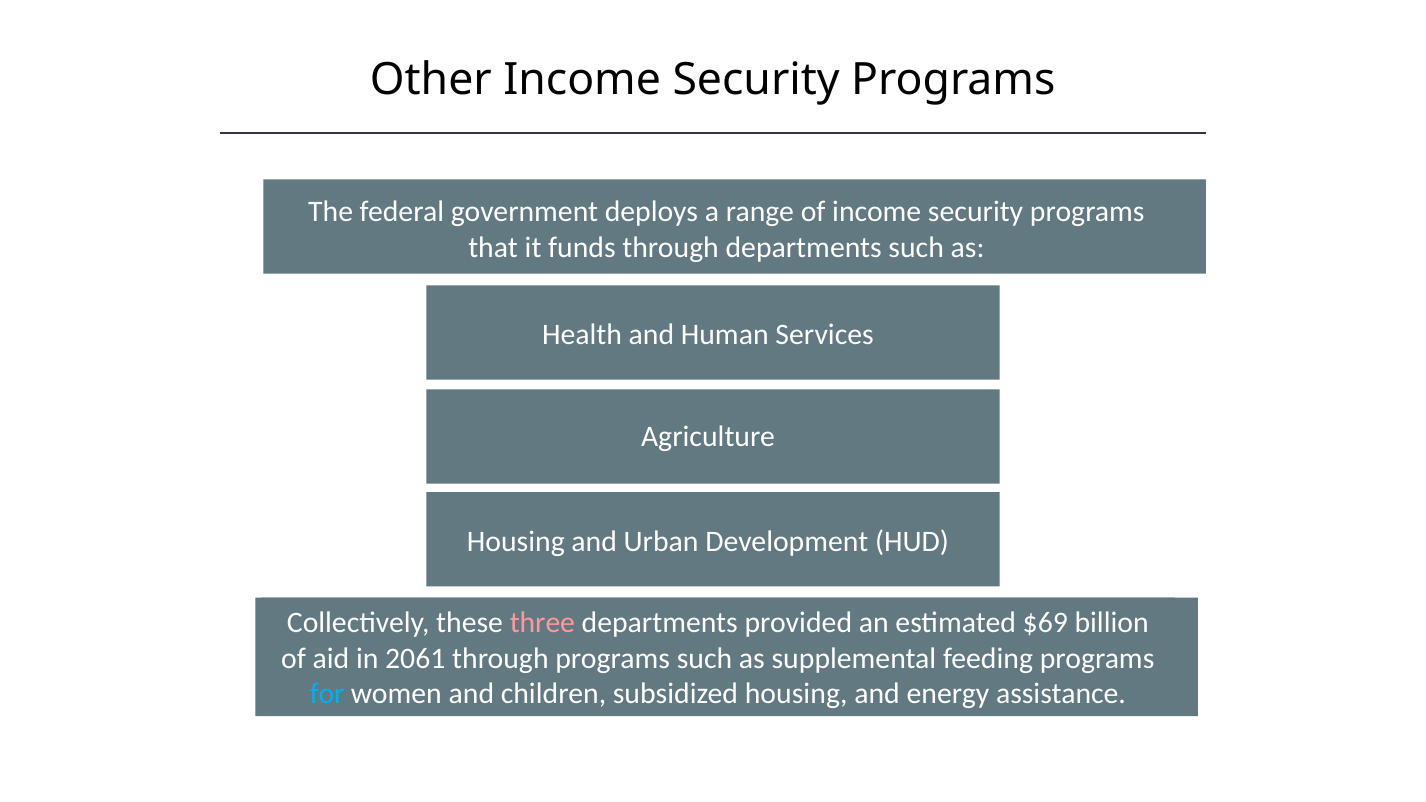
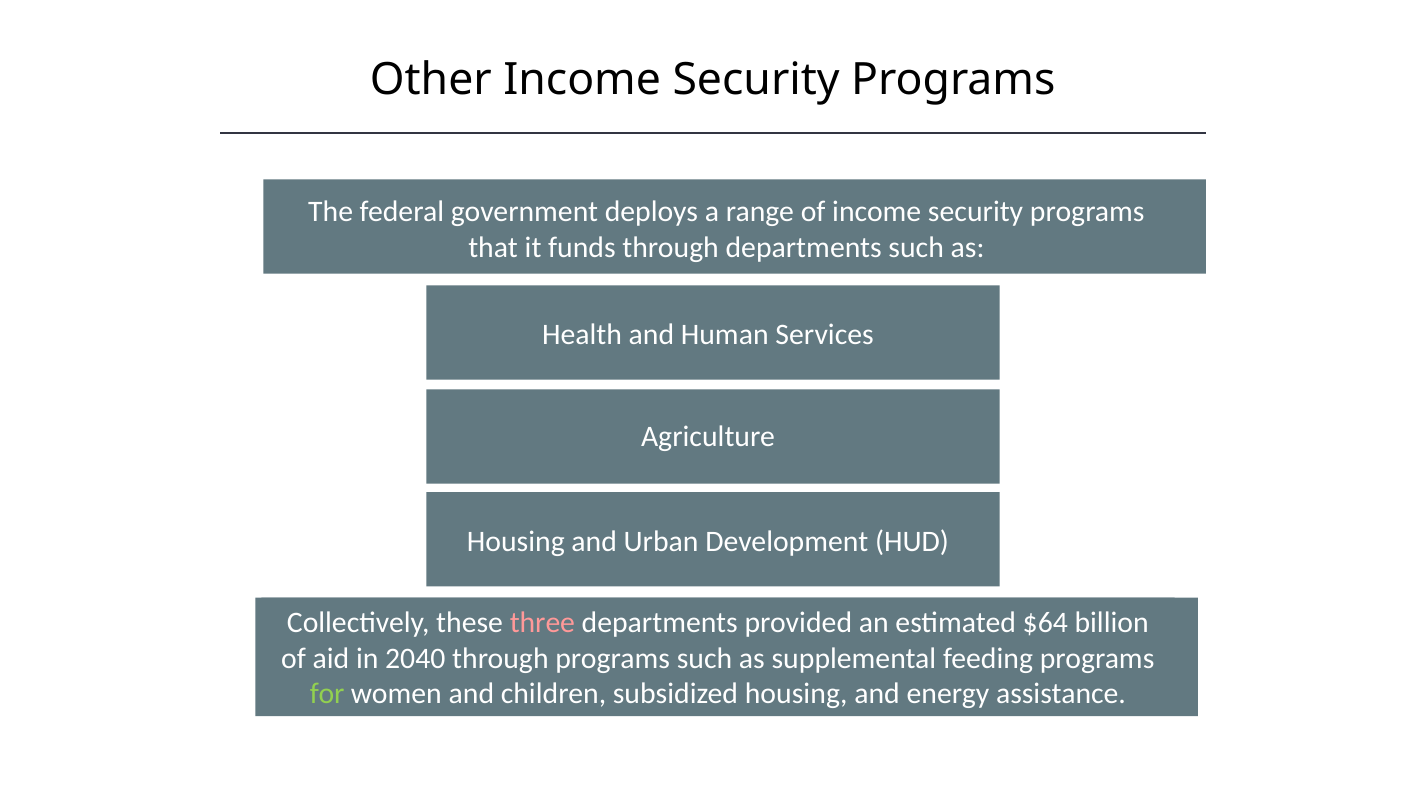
$69: $69 -> $64 (1045, 623)
2061: 2061 -> 2040 (415, 658)
for colour: light blue -> light green (327, 694)
